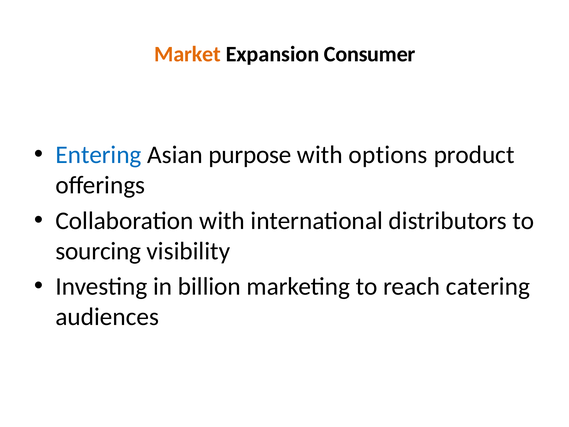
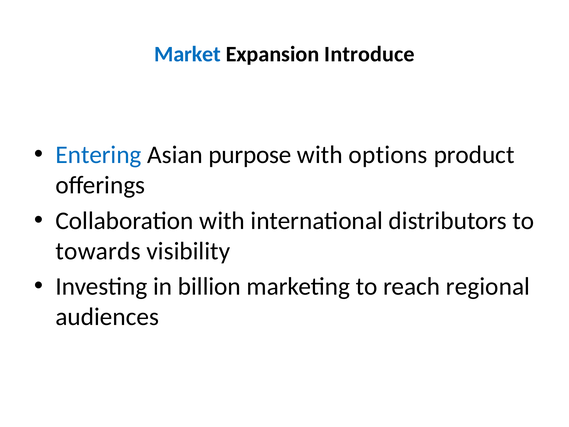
Market colour: orange -> blue (188, 54)
Consumer: Consumer -> Introduce (369, 54)
sourcing: sourcing -> towards (98, 251)
catering: catering -> regional (488, 286)
